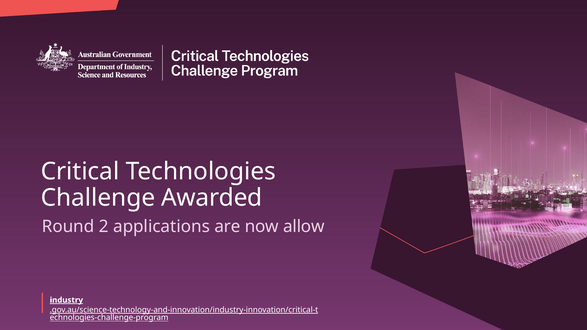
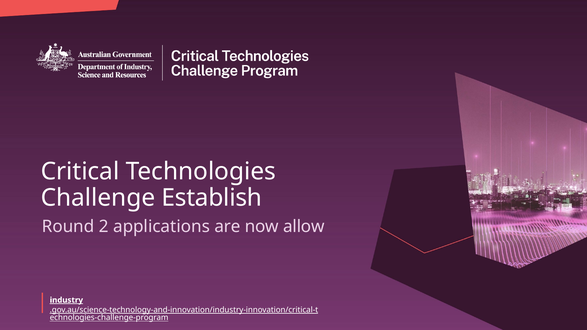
Awarded: Awarded -> Establish (212, 198)
